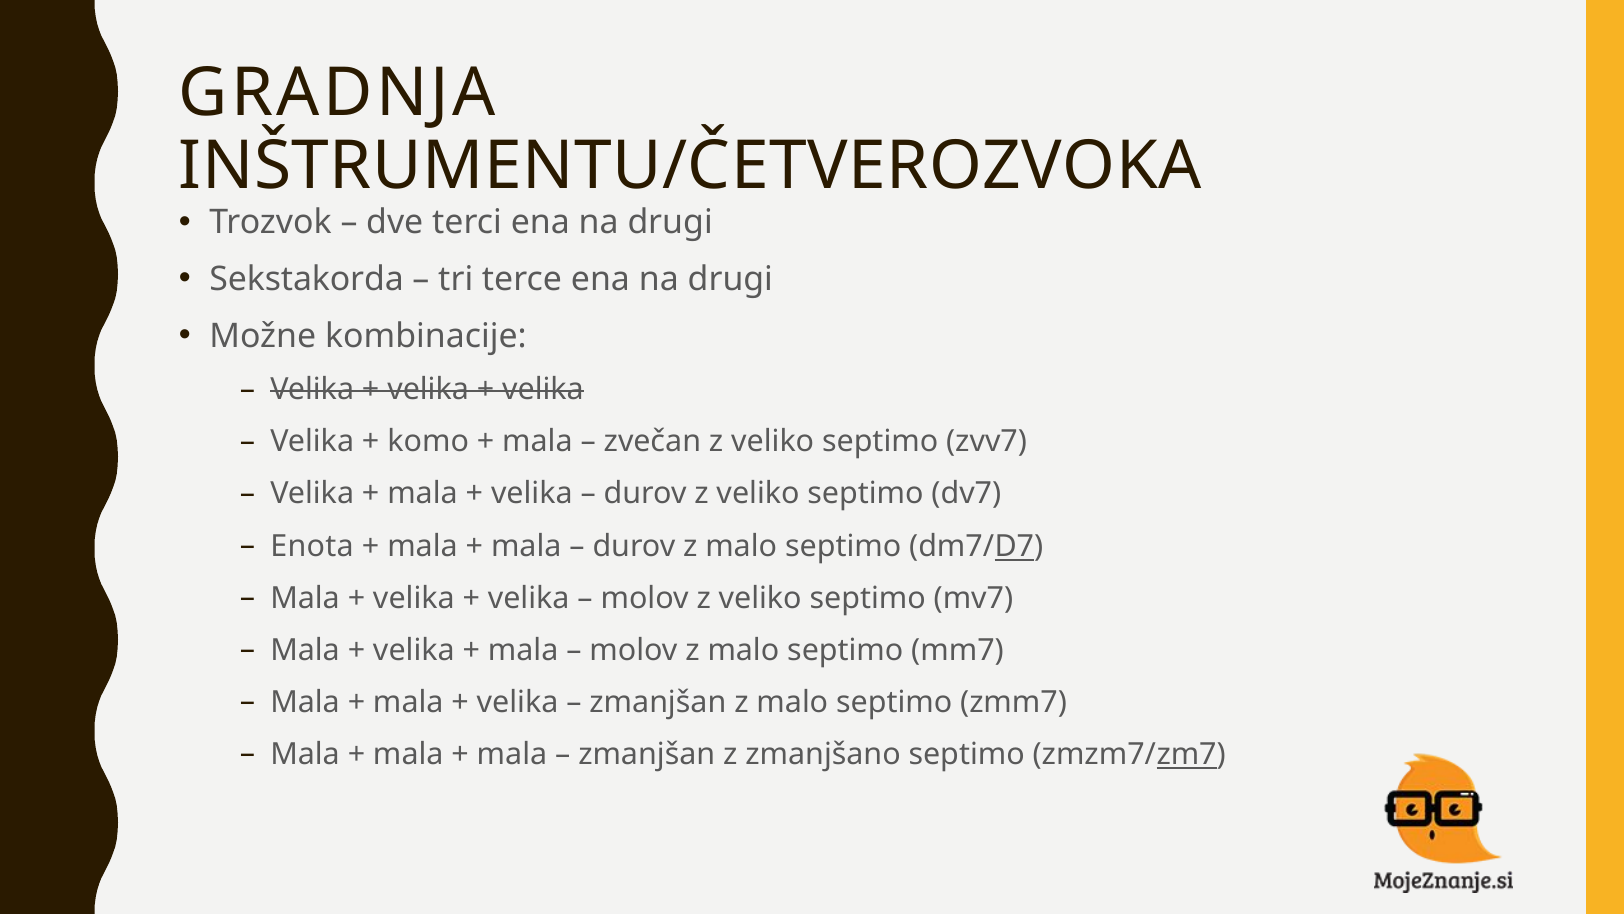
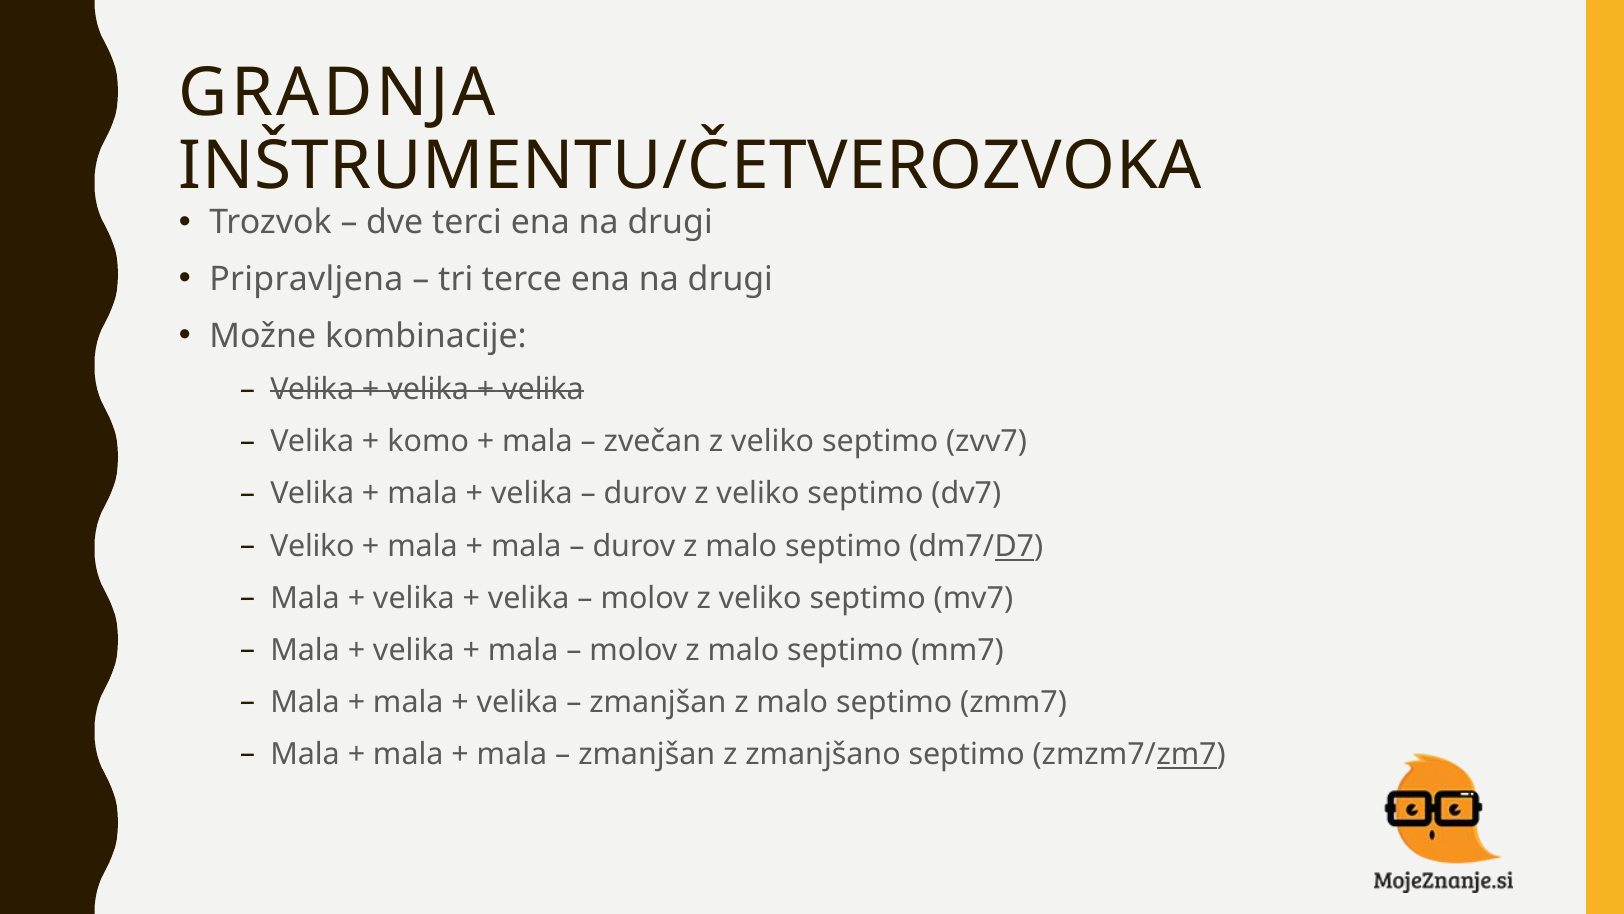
Sekstakorda: Sekstakorda -> Pripravljena (306, 279)
Enota: Enota -> Veliko (312, 546)
